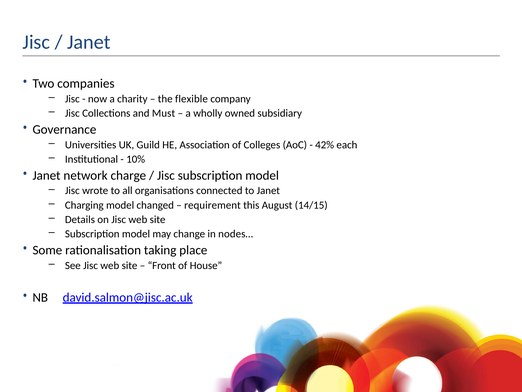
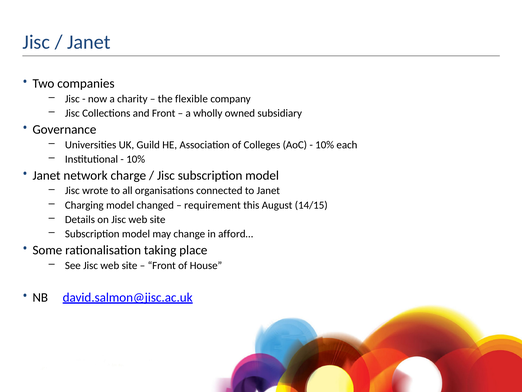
and Must: Must -> Front (164, 113)
42%: 42% -> 10% (325, 145)
nodes…: nodes… -> afford… (236, 234)
